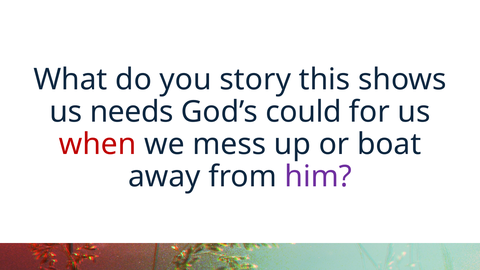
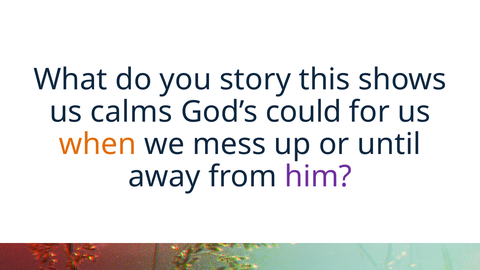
needs: needs -> calms (131, 112)
when colour: red -> orange (98, 144)
boat: boat -> until (389, 144)
